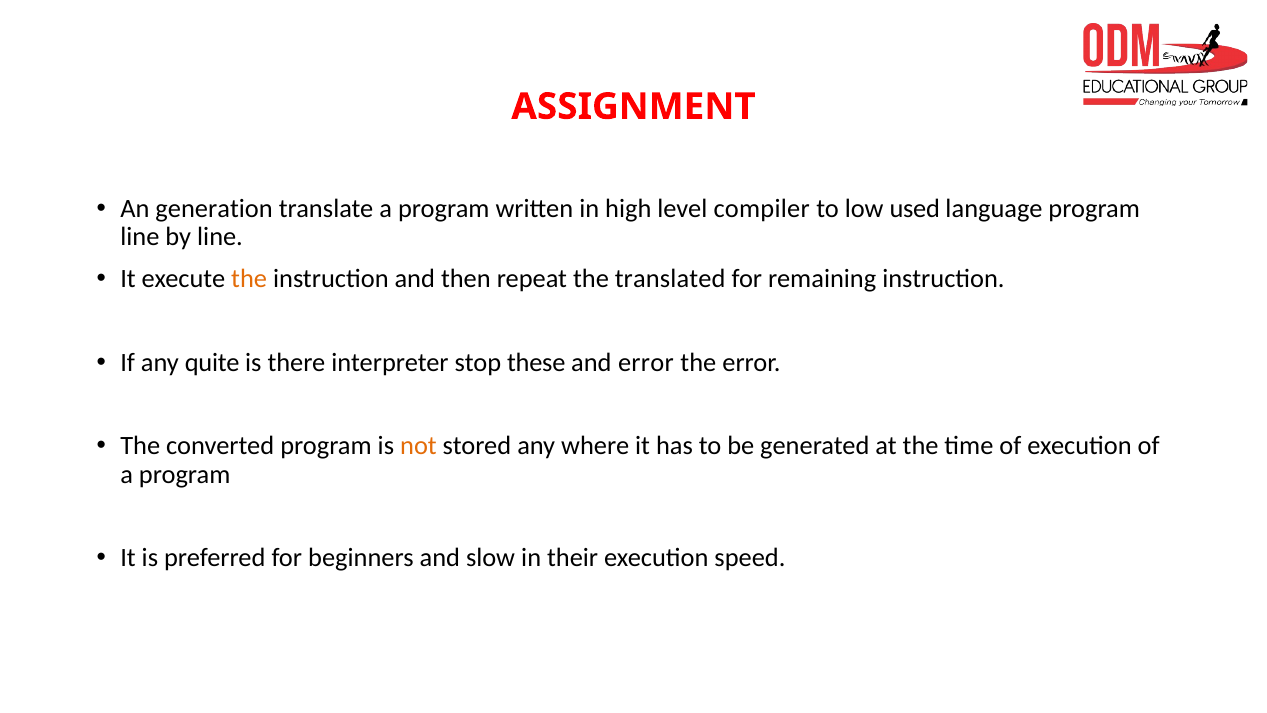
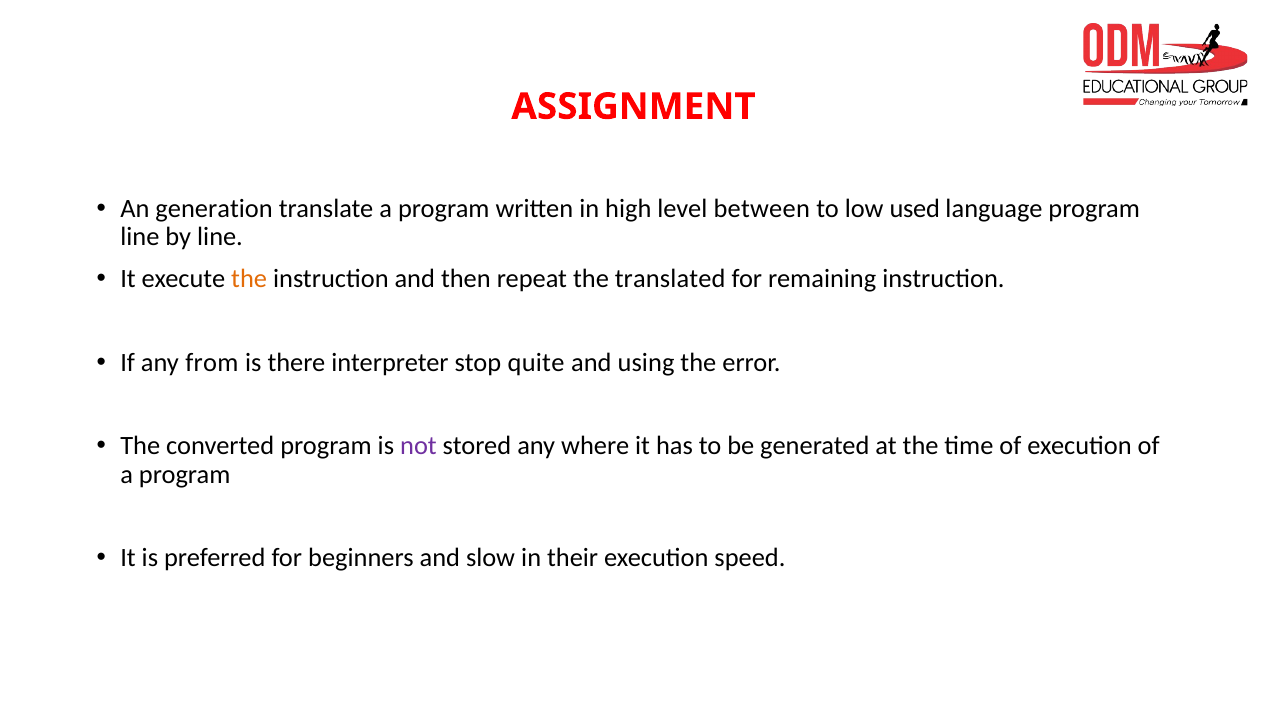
compiler: compiler -> between (762, 209)
quite: quite -> from (212, 362)
these: these -> quite (536, 362)
and error: error -> using (646, 362)
not colour: orange -> purple (418, 446)
